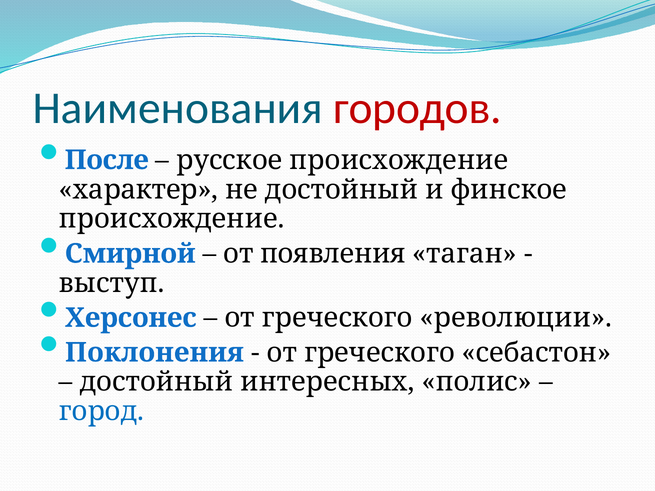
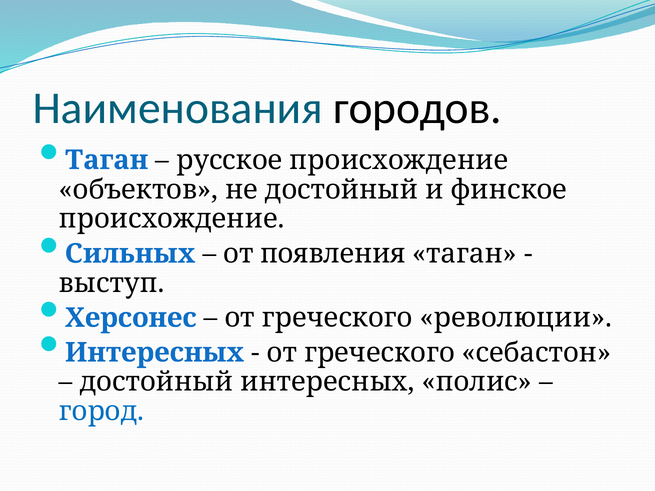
городов colour: red -> black (417, 108)
После: После -> Таган (107, 160)
характер: характер -> объектов (138, 190)
Смирной: Смирной -> Сильных (130, 254)
Поклонения: Поклонения -> Интересных (155, 353)
